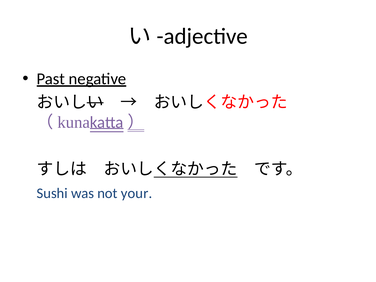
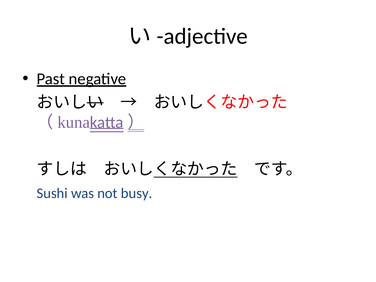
your: your -> busy (137, 193)
